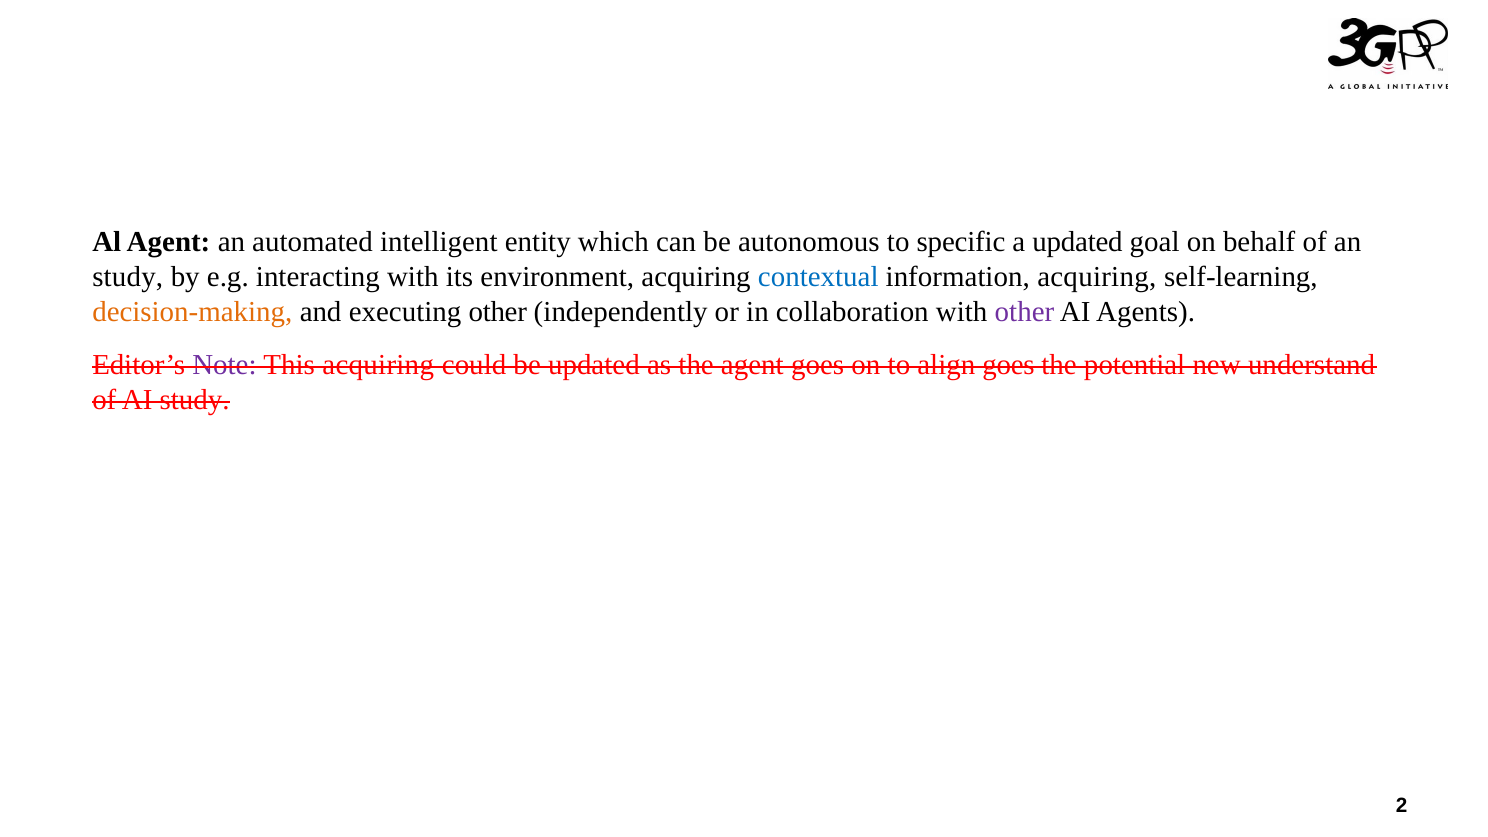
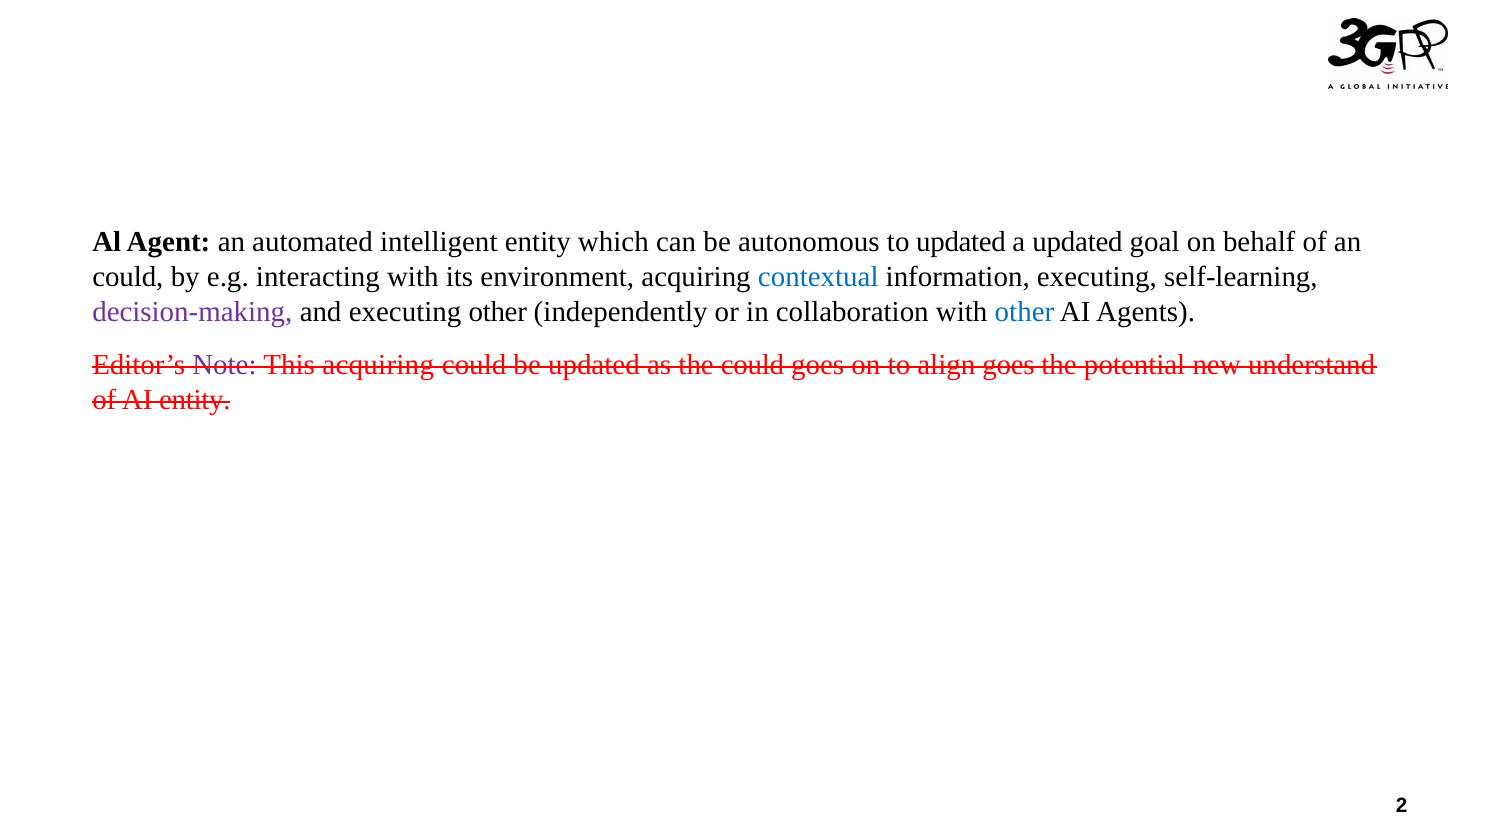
to specific: specific -> updated (961, 242)
study: study -> could (128, 277)
information acquiring: acquiring -> executing (1097, 277)
decision-making colour: orange -> purple (192, 312)
other colour: purple -> blue (1025, 312)
the agent: agent -> could (752, 365)
AI study: study -> entity (195, 400)
